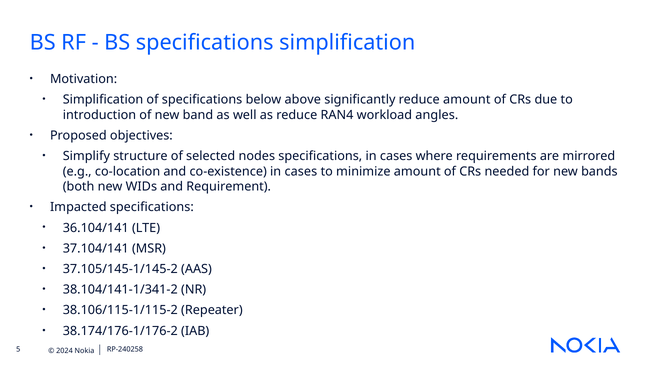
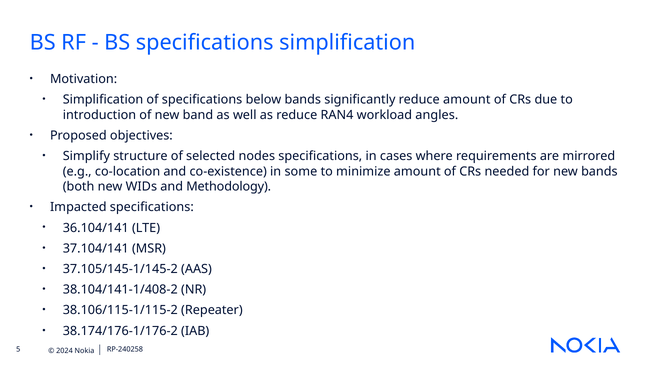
below above: above -> bands (303, 100)
co-existence in cases: cases -> some (301, 171)
Requirement: Requirement -> Methodology (229, 186)
38.104/141-1/341-2: 38.104/141-1/341-2 -> 38.104/141-1/408-2 (120, 289)
